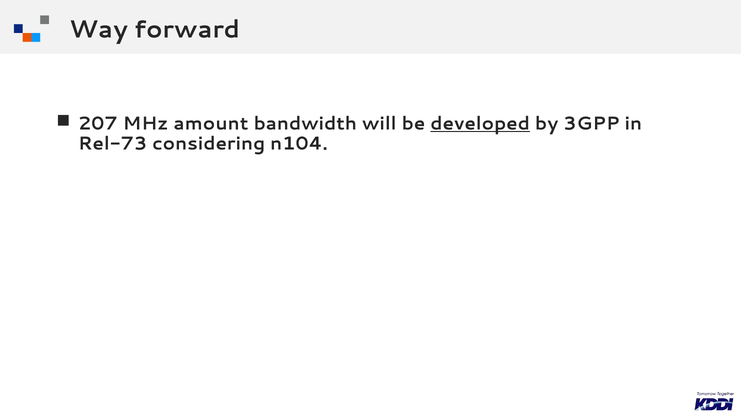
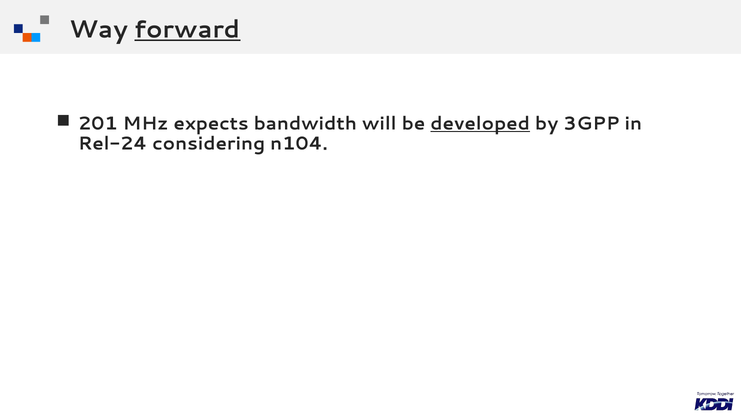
forward underline: none -> present (187, 30)
207: 207 -> 201 (98, 124)
amount: amount -> expects (211, 124)
Rel-73: Rel-73 -> Rel-24 (113, 144)
